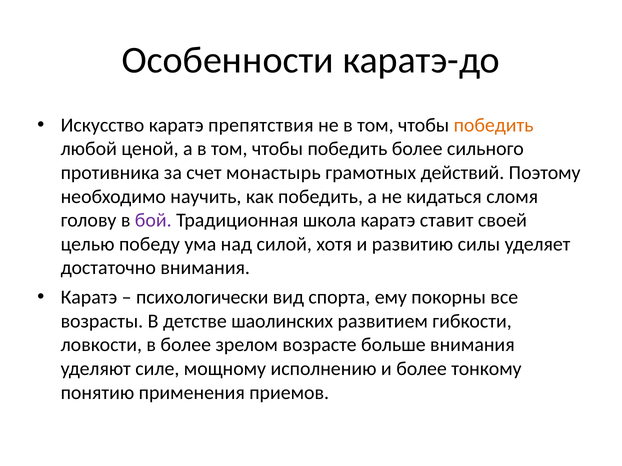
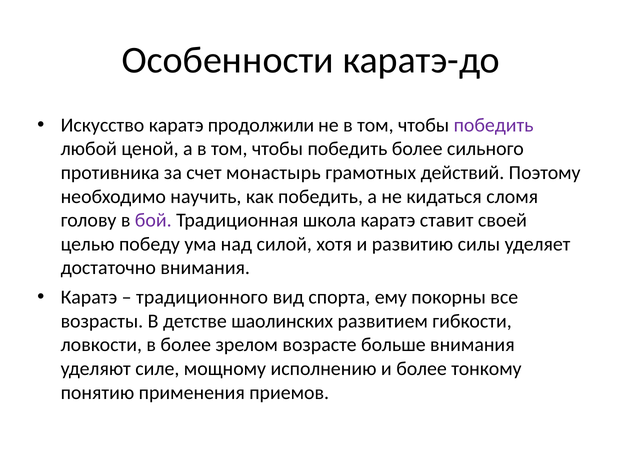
препятствия: препятствия -> продолжили (261, 125)
победить colour: orange -> purple (494, 125)
психологически: психологически -> традиционного (202, 298)
